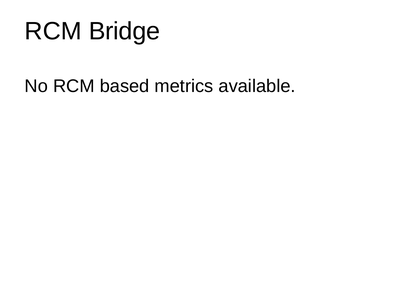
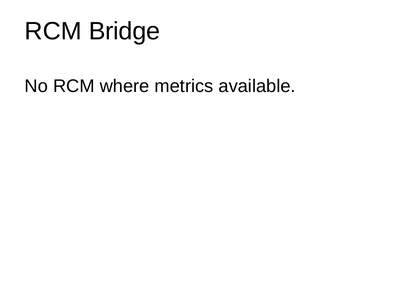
based: based -> where (125, 86)
